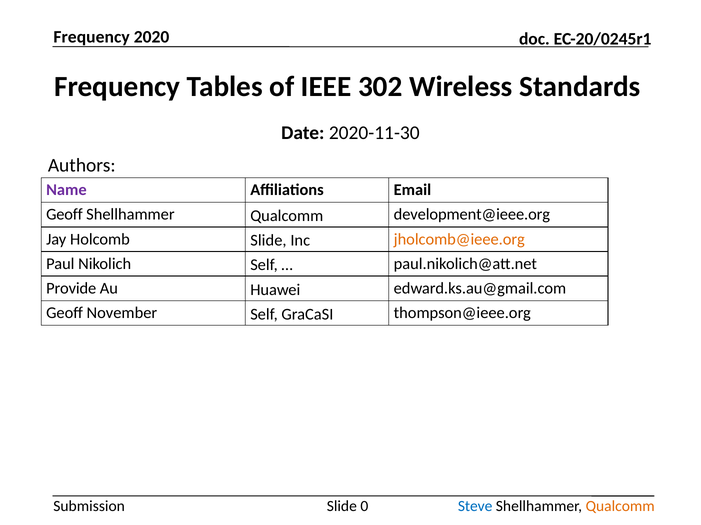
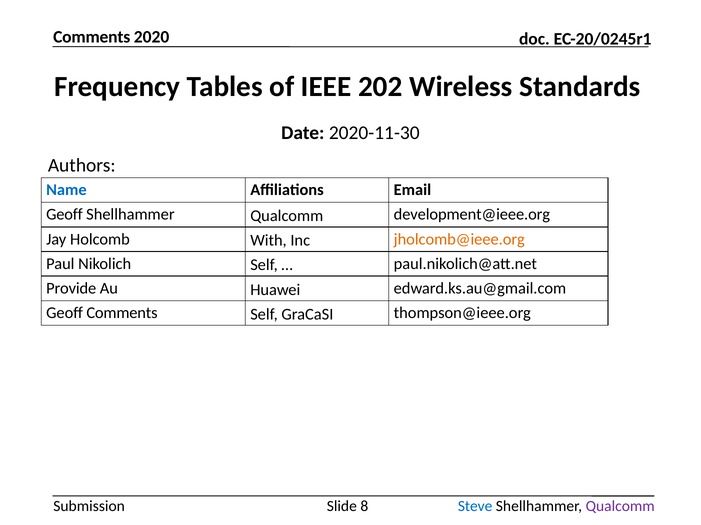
Frequency: Frequency -> Comments (92, 37)
302: 302 -> 202 (380, 87)
Name colour: purple -> blue (66, 190)
Holcomb Slide: Slide -> With (268, 241)
Geoff November: November -> Comments (122, 313)
0: 0 -> 8 (364, 507)
Qualcomm colour: orange -> purple (620, 507)
